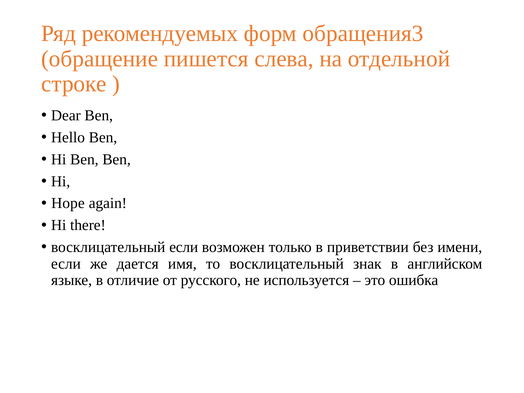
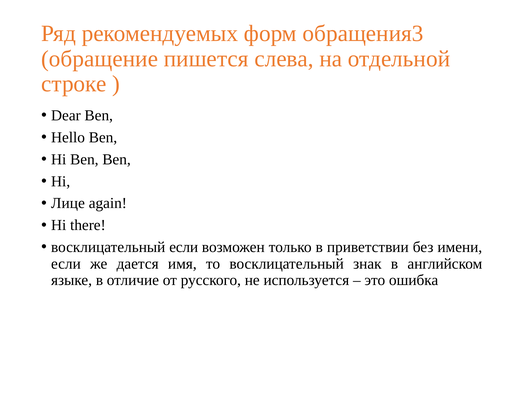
Hope: Hope -> Лице (68, 203)
